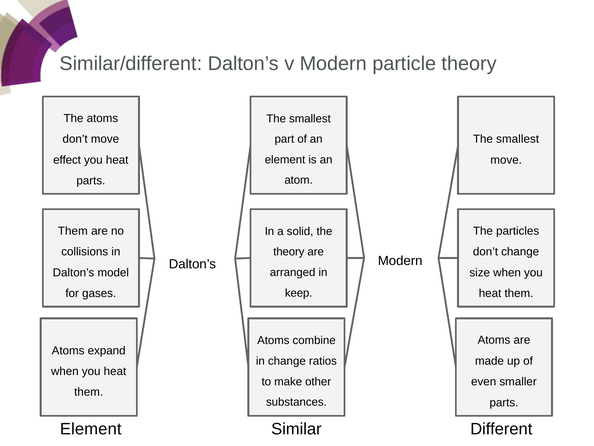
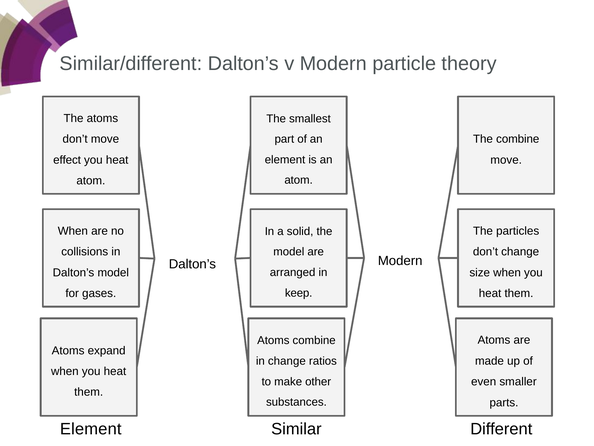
smallest: smallest -> combine (518, 139)
parts: parts -> atom (91, 181)
Them: Them -> When (73, 231)
theory: theory -> model (289, 252)
